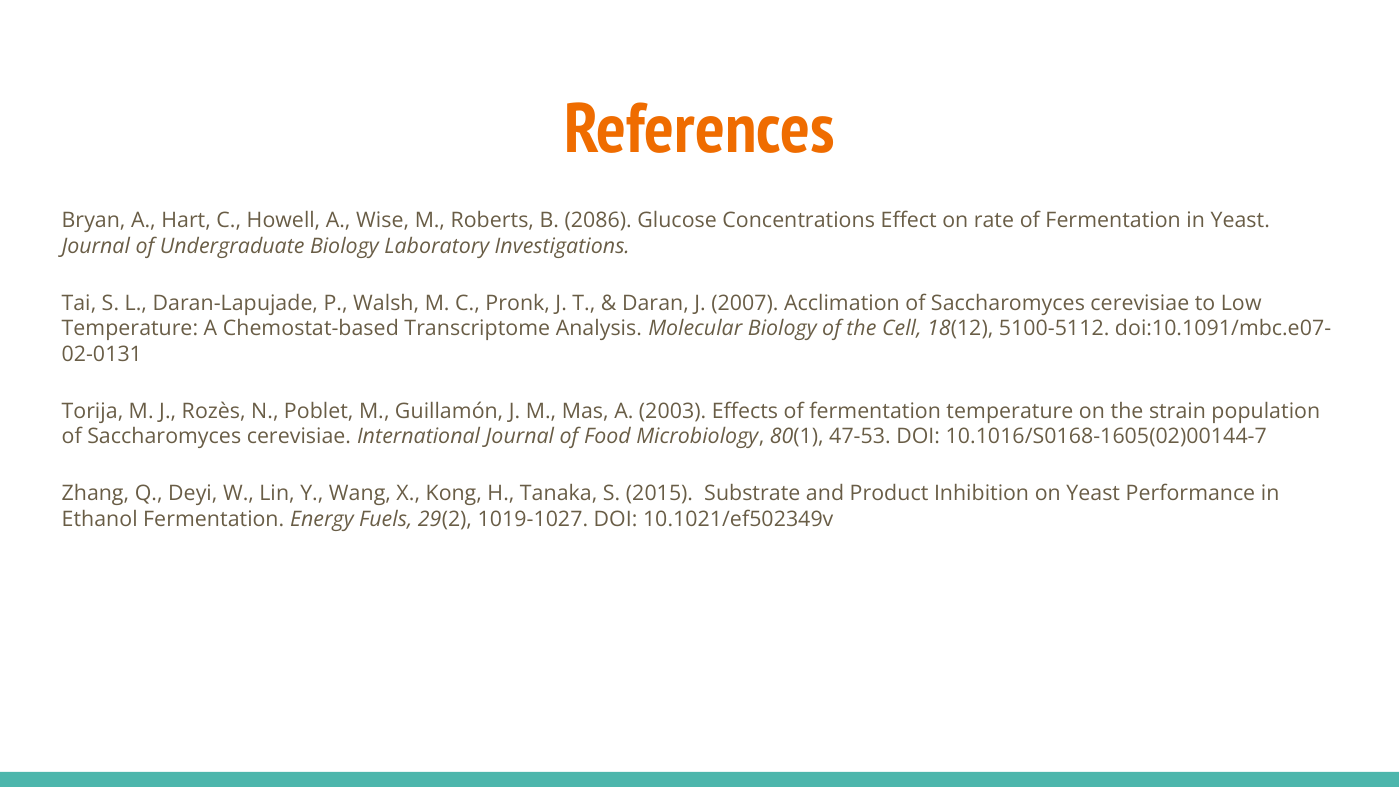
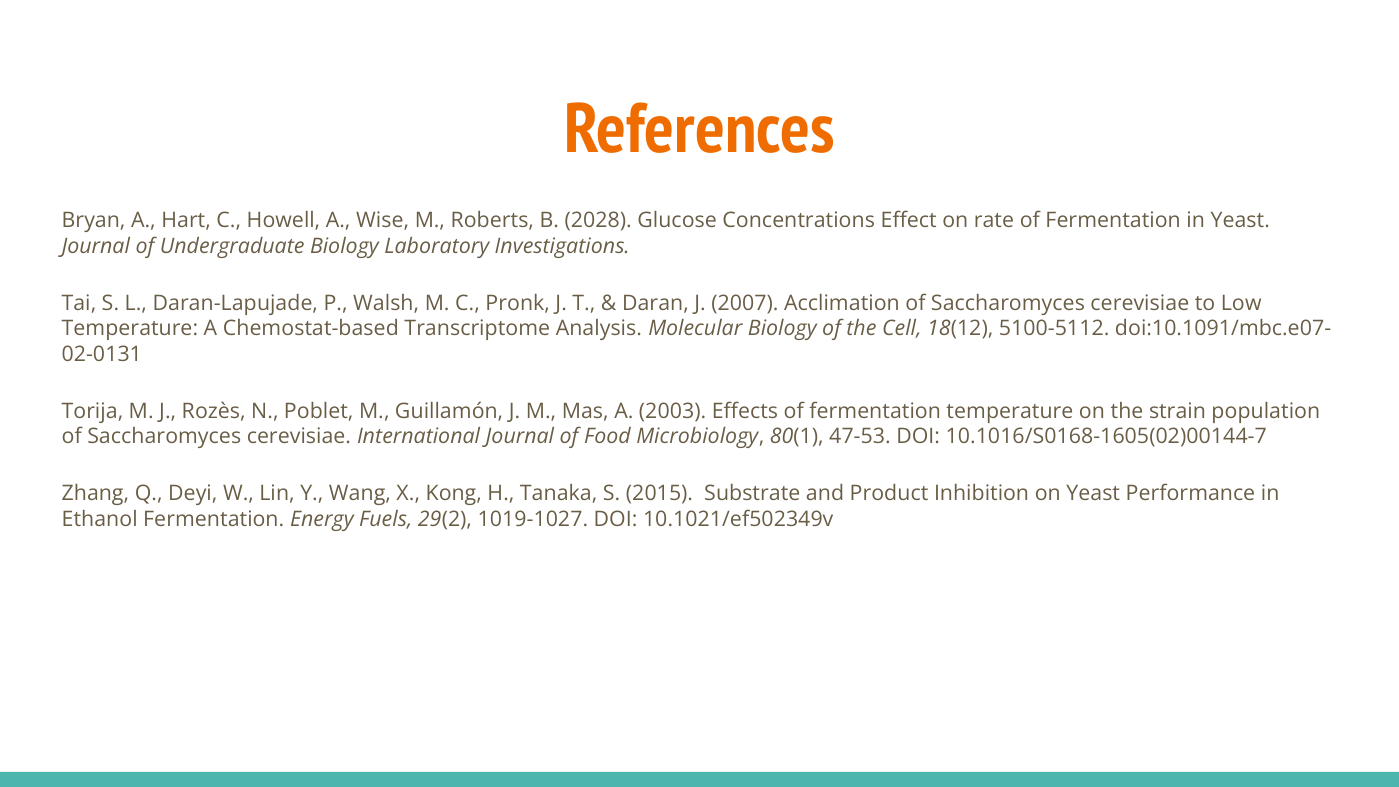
2086: 2086 -> 2028 (598, 221)
